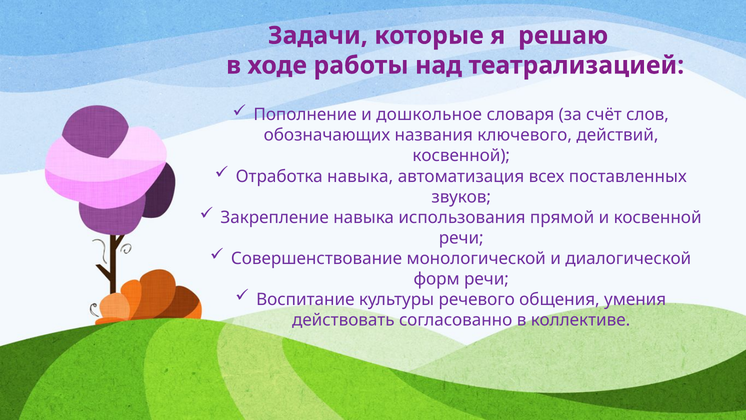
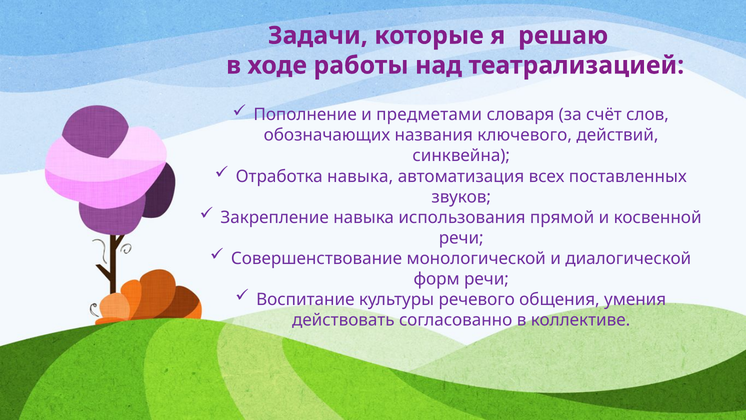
дошкольное: дошкольное -> предметами (429, 115)
косвенной: косвенной -> синквейна (461, 156)
